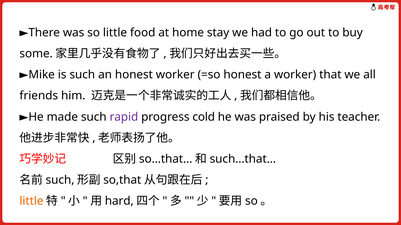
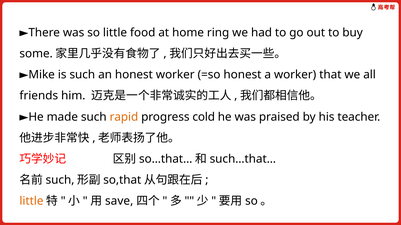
stay: stay -> ring (218, 33)
rapid colour: purple -> orange (124, 117)
hard: hard -> save (119, 201)
